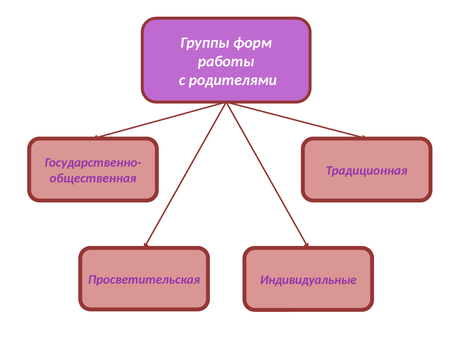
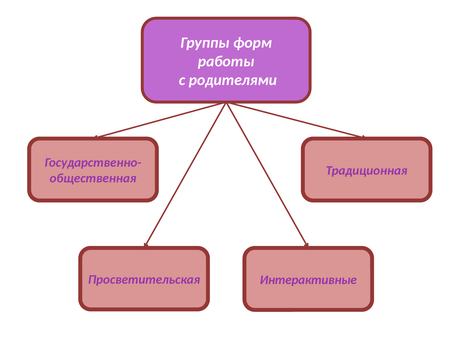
Индивидуальные: Индивидуальные -> Интерактивные (308, 280)
